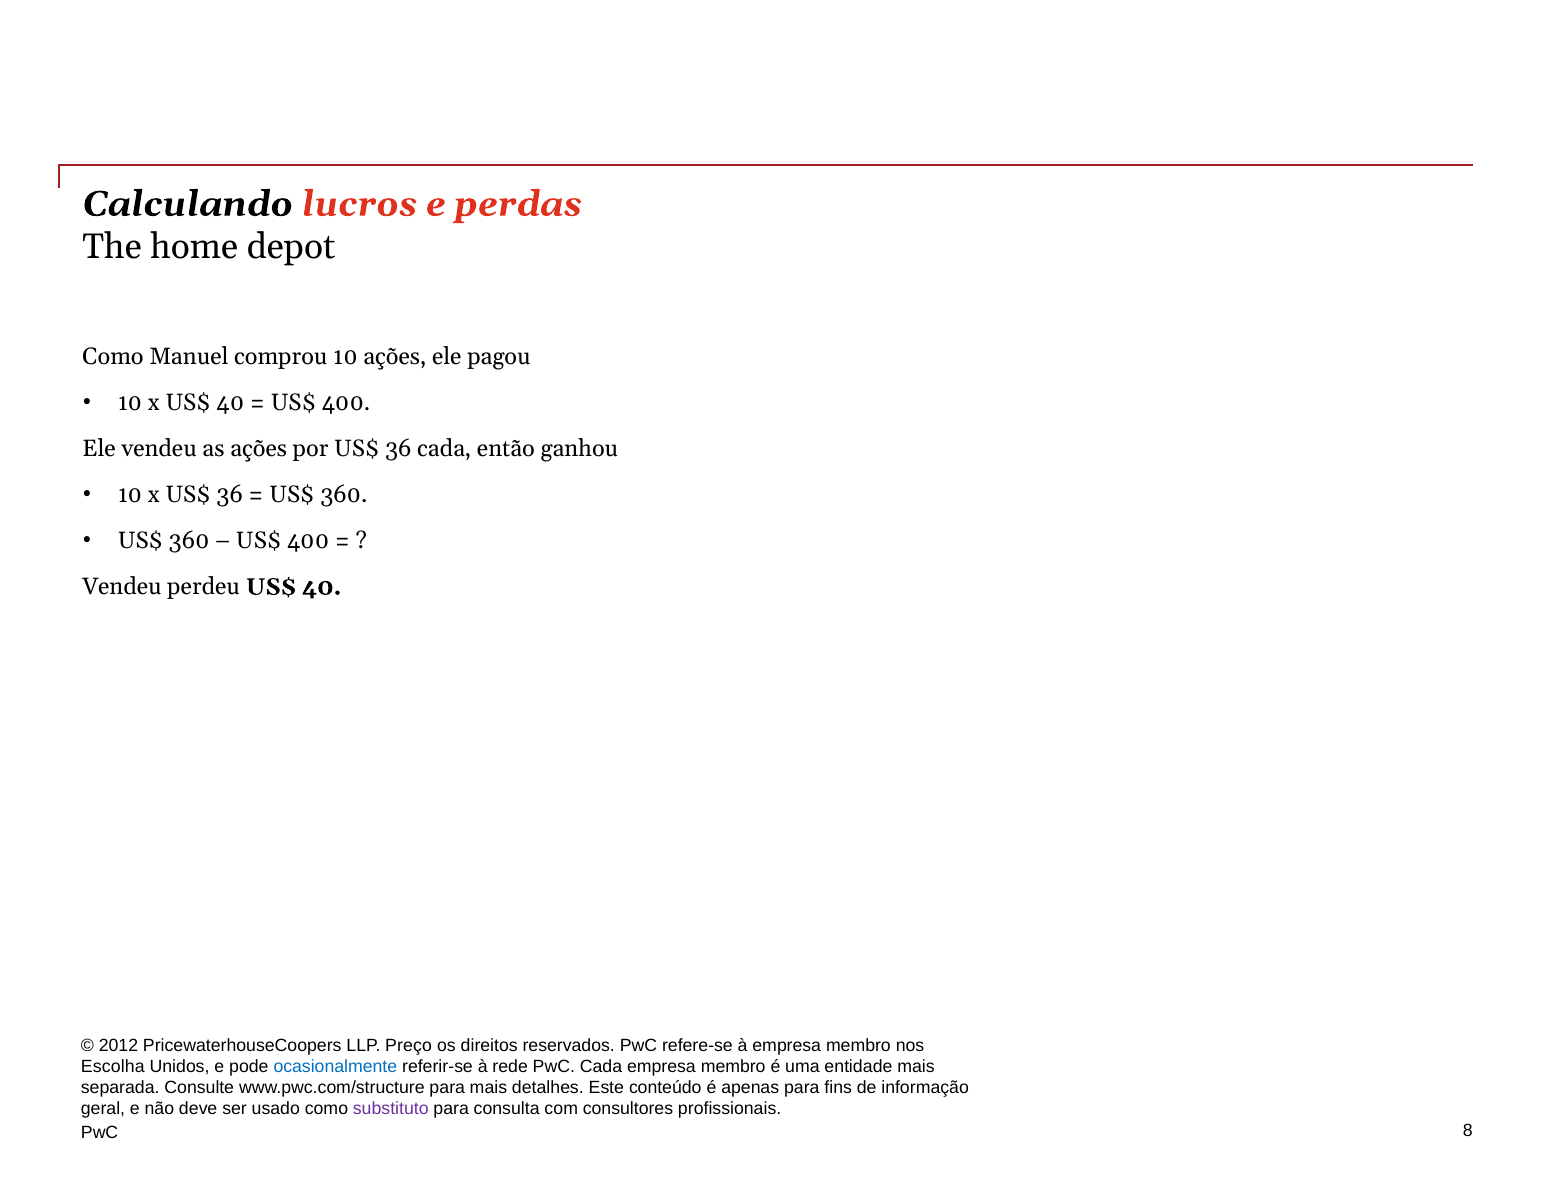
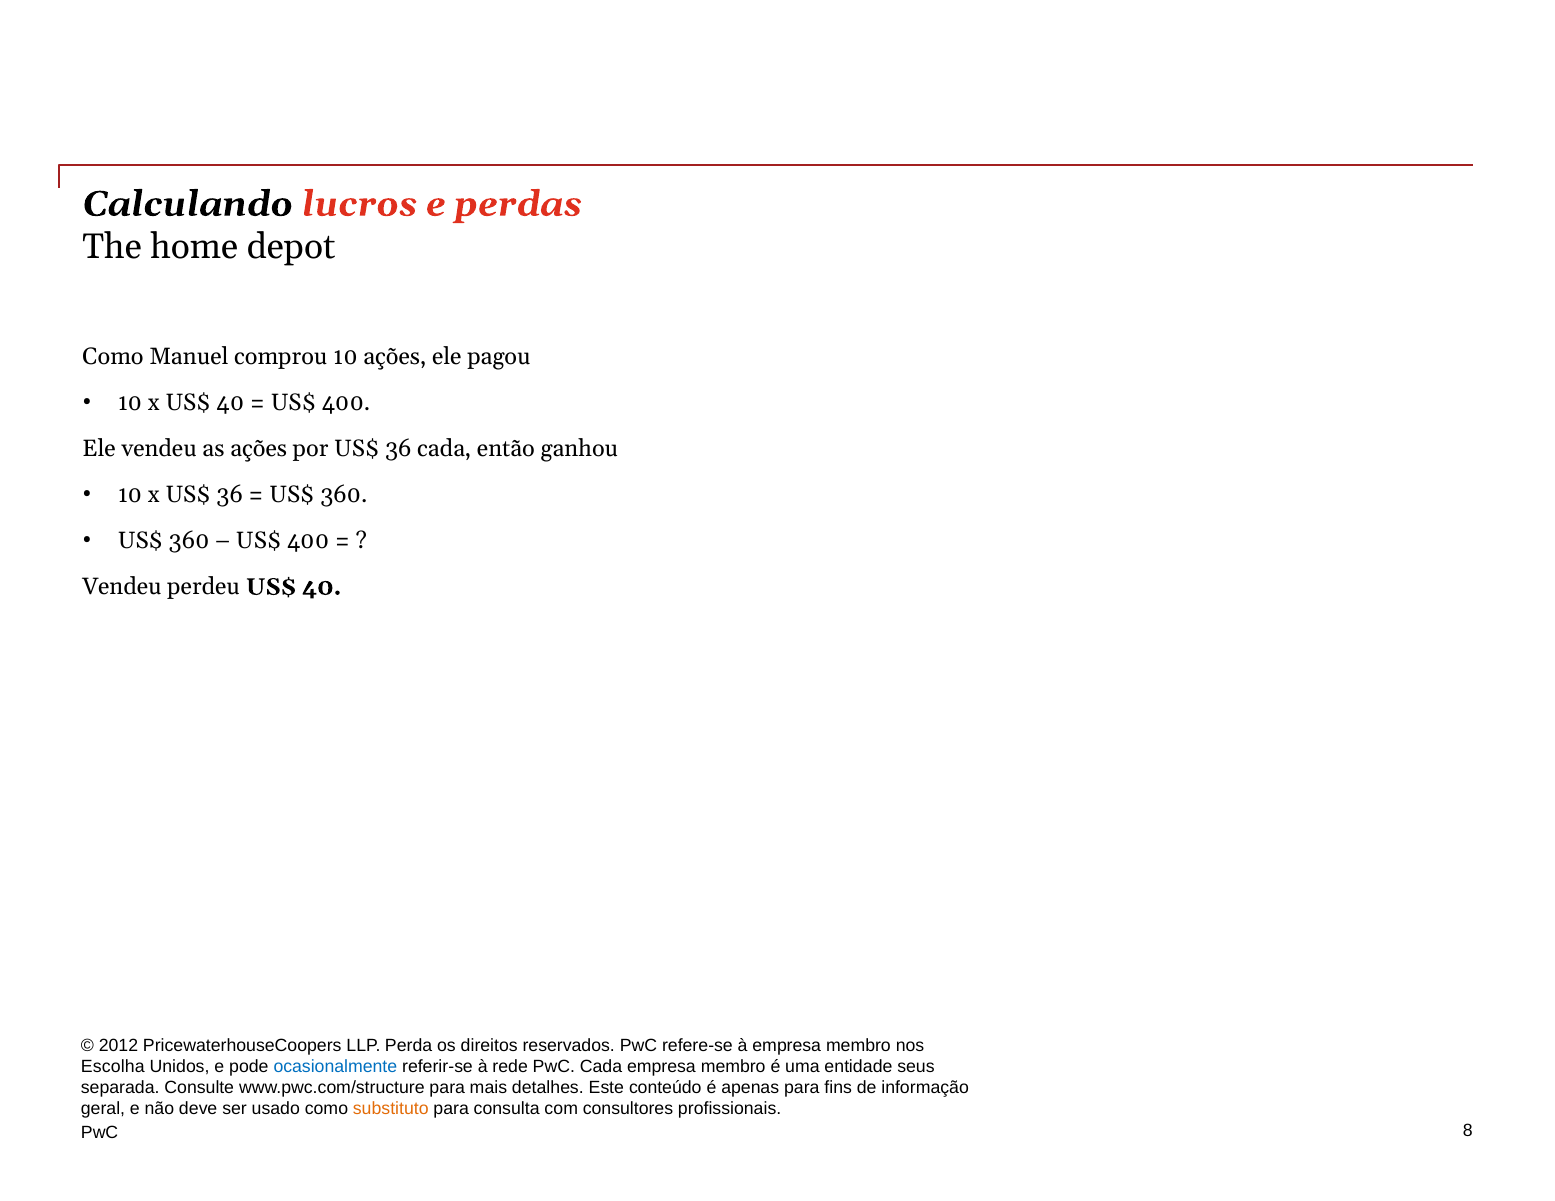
Preço: Preço -> Perda (409, 1046)
entidade mais: mais -> seus (916, 1067)
substituto colour: purple -> orange (391, 1110)
